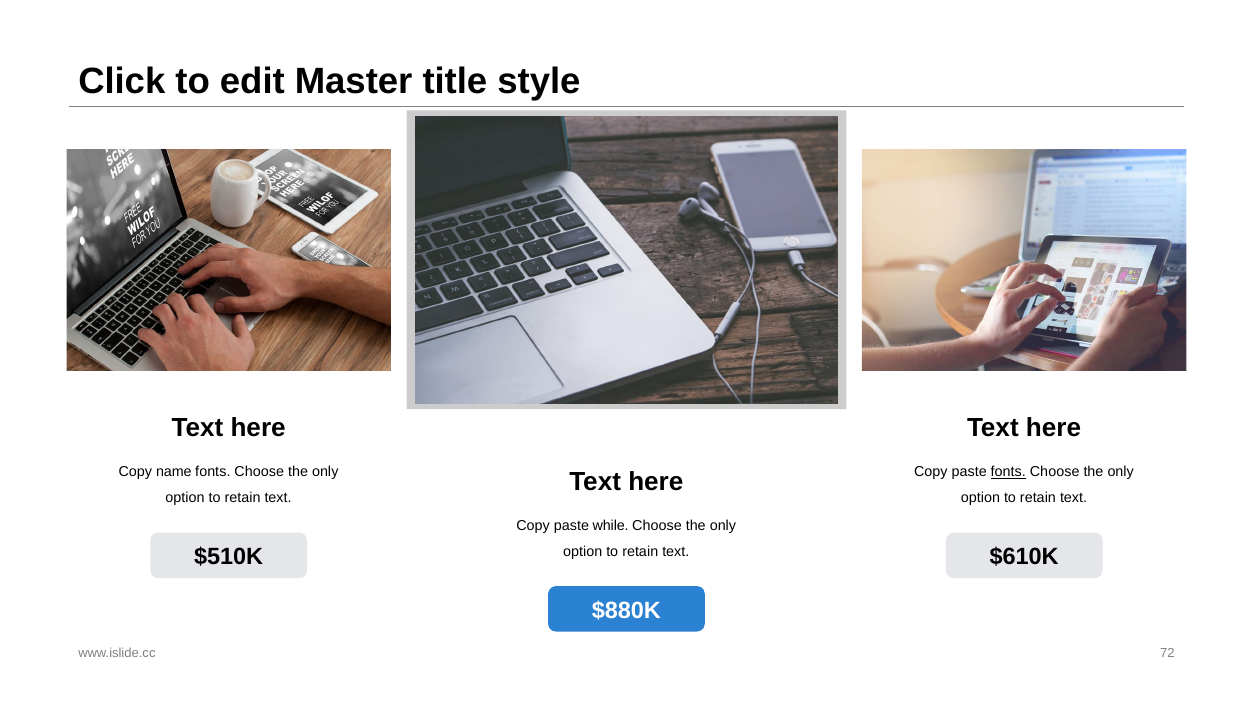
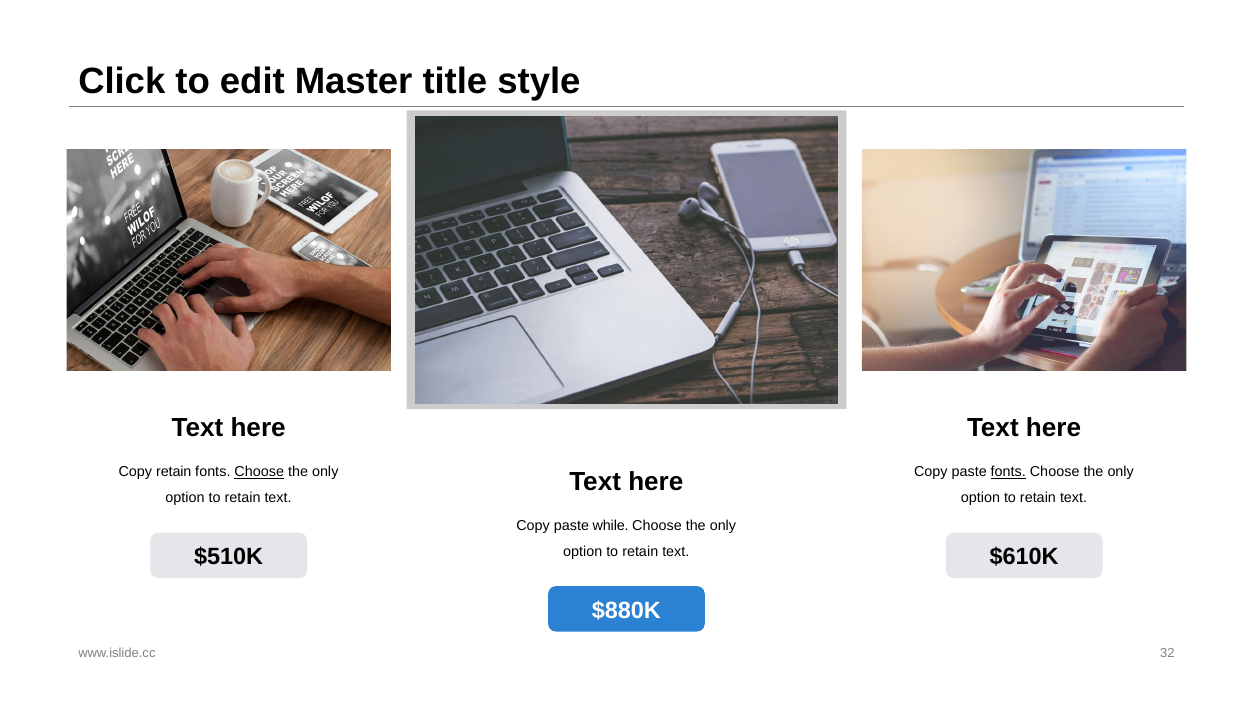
Copy name: name -> retain (174, 472)
Choose underline: none -> present (259, 472)
72: 72 -> 32 (1167, 653)
